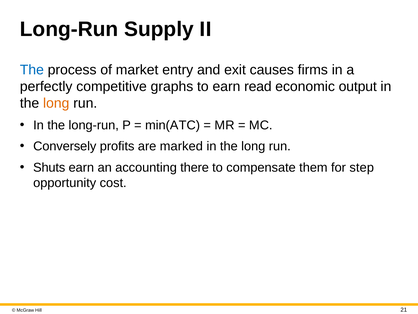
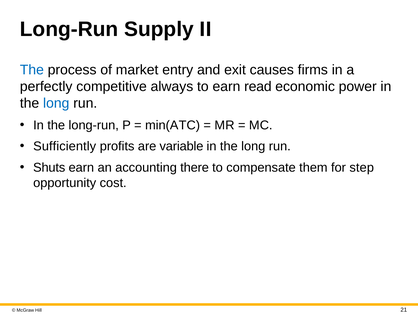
graphs: graphs -> always (172, 87)
output: output -> power (358, 87)
long colour: orange -> blue (56, 103)
Conversely: Conversely -> Sufficiently (65, 146)
marked: marked -> variable (181, 146)
